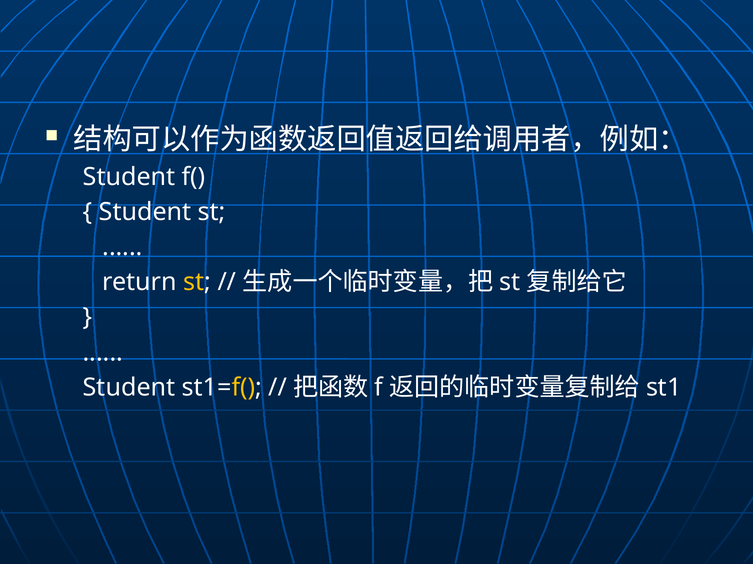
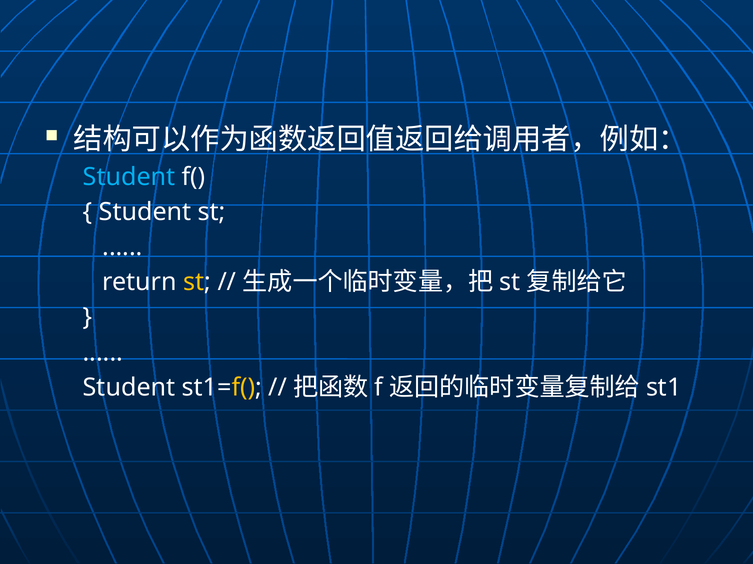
Student colour: white -> light blue (129, 177)
